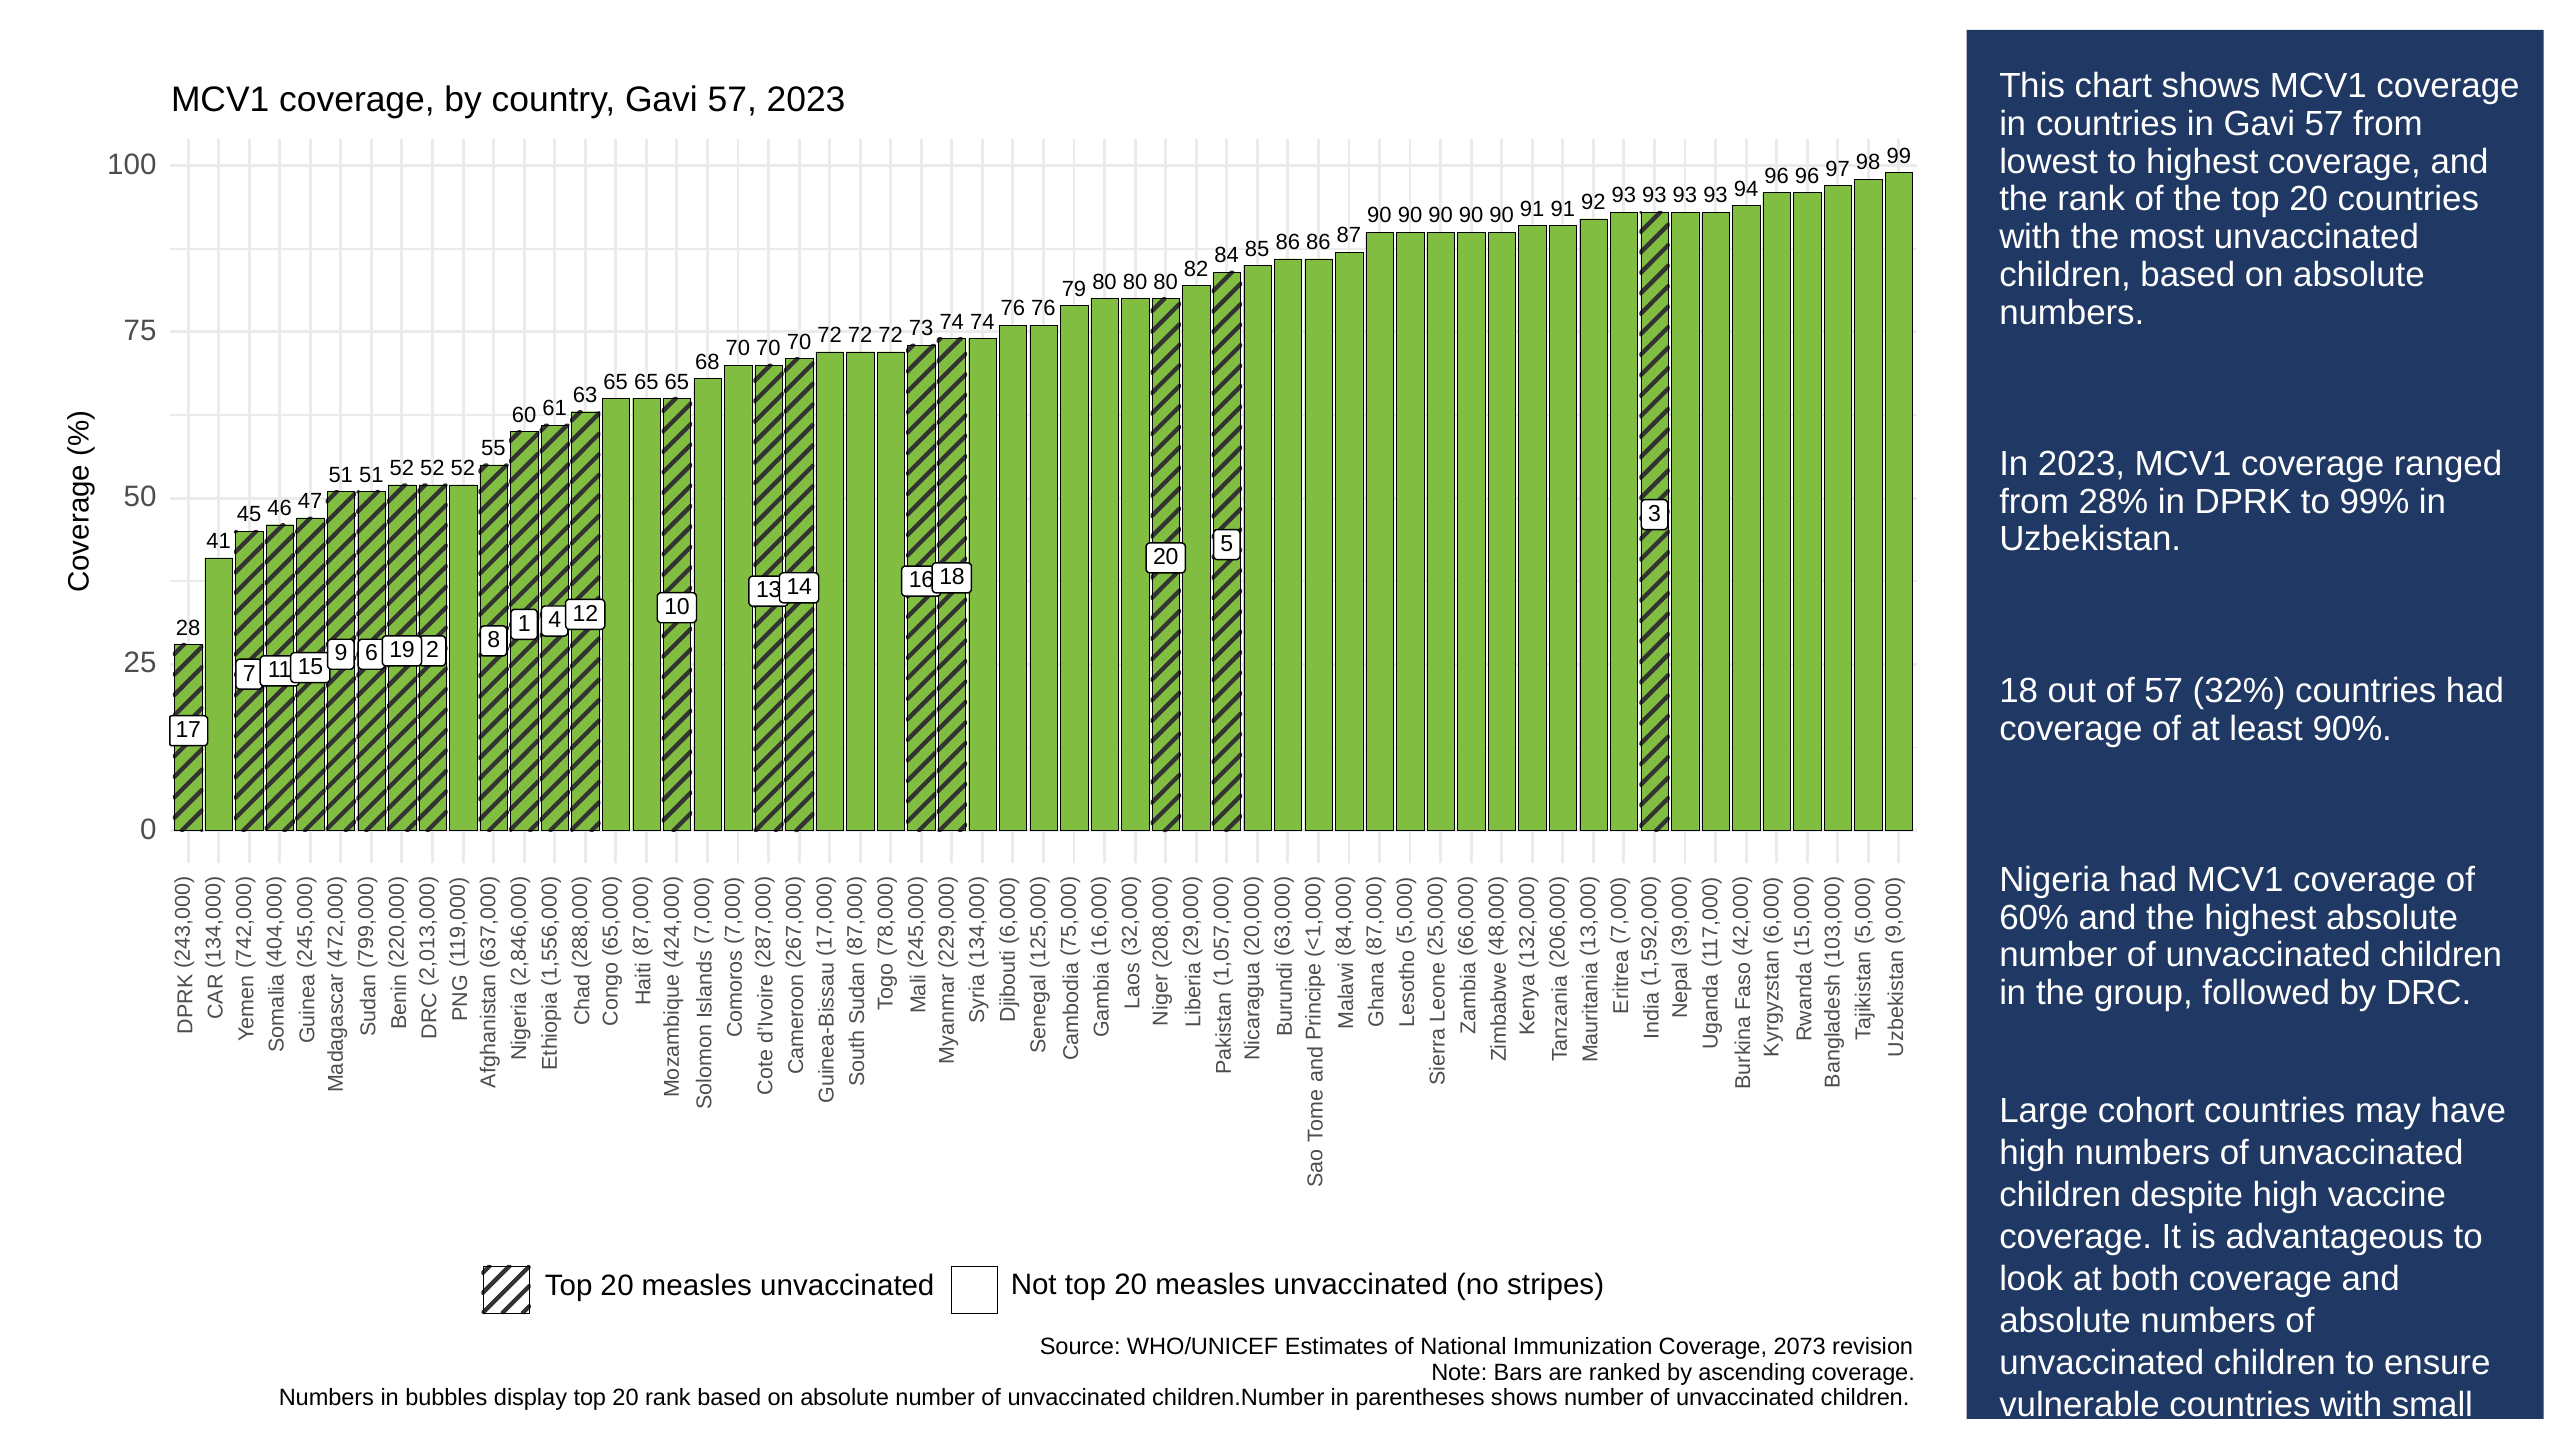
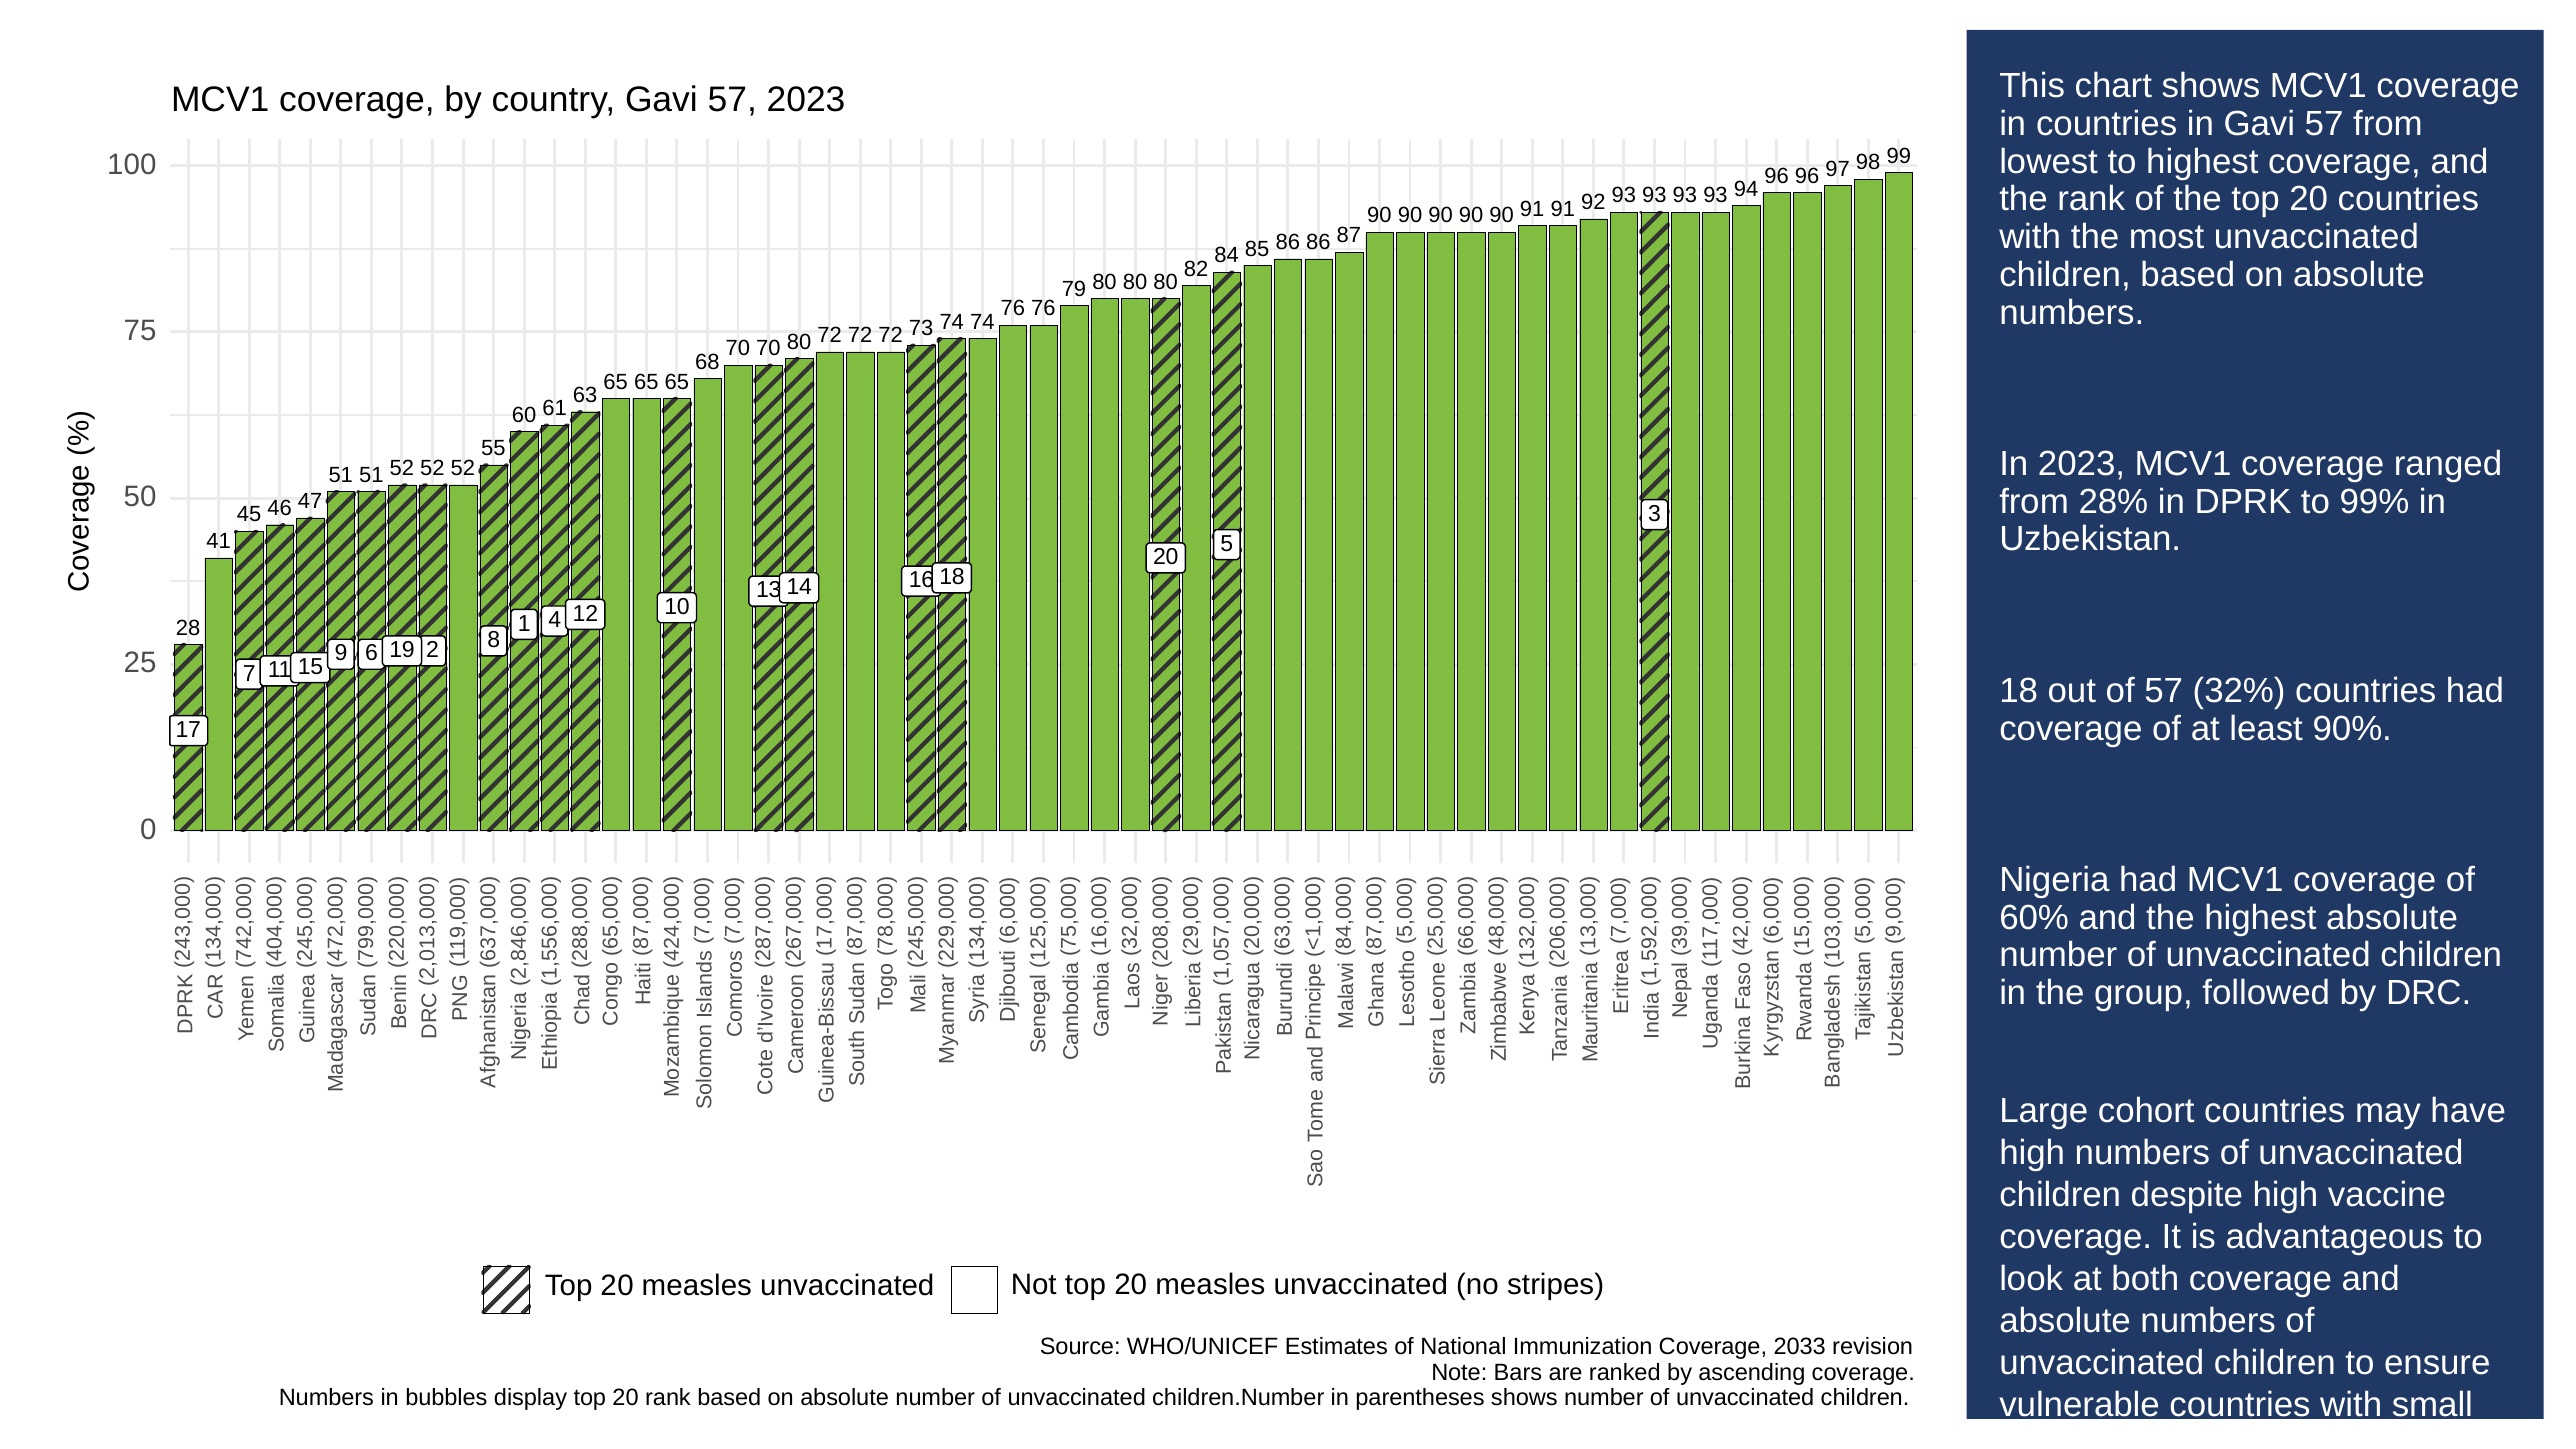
70: 70 -> 80 (799, 342)
2073: 2073 -> 2033 (1800, 1347)
